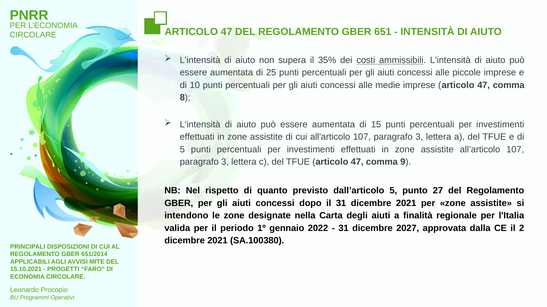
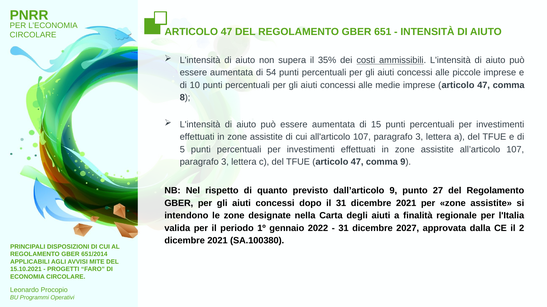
25: 25 -> 54 (271, 73)
dall’articolo 5: 5 -> 9 (393, 191)
